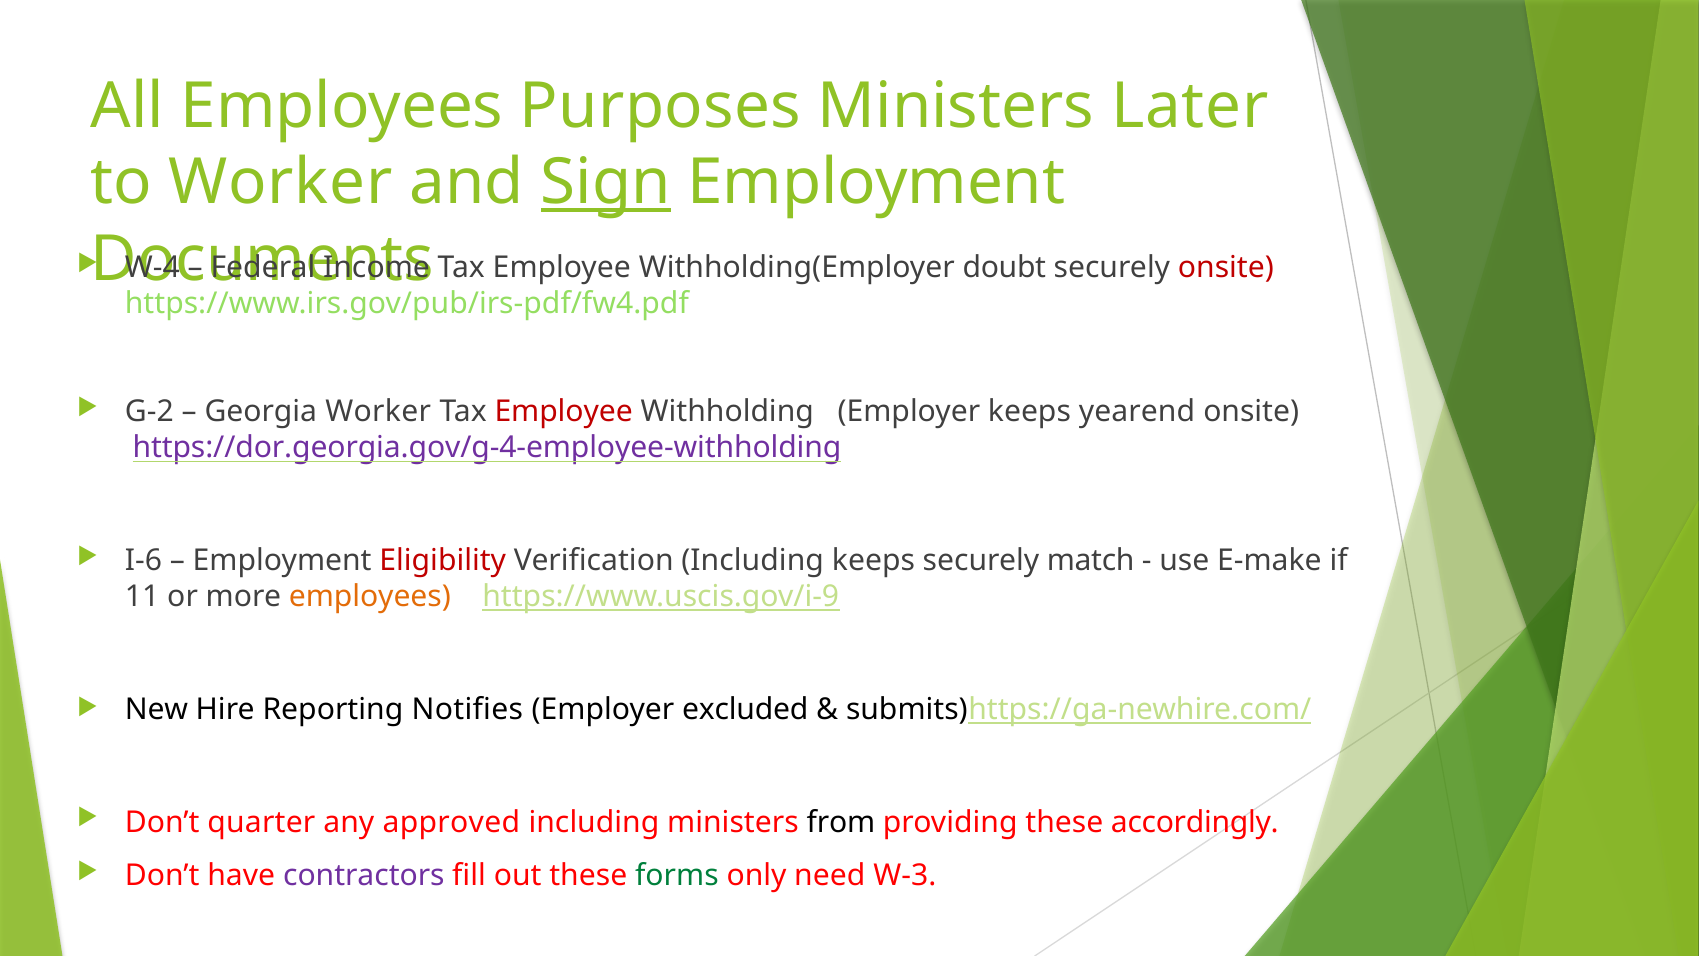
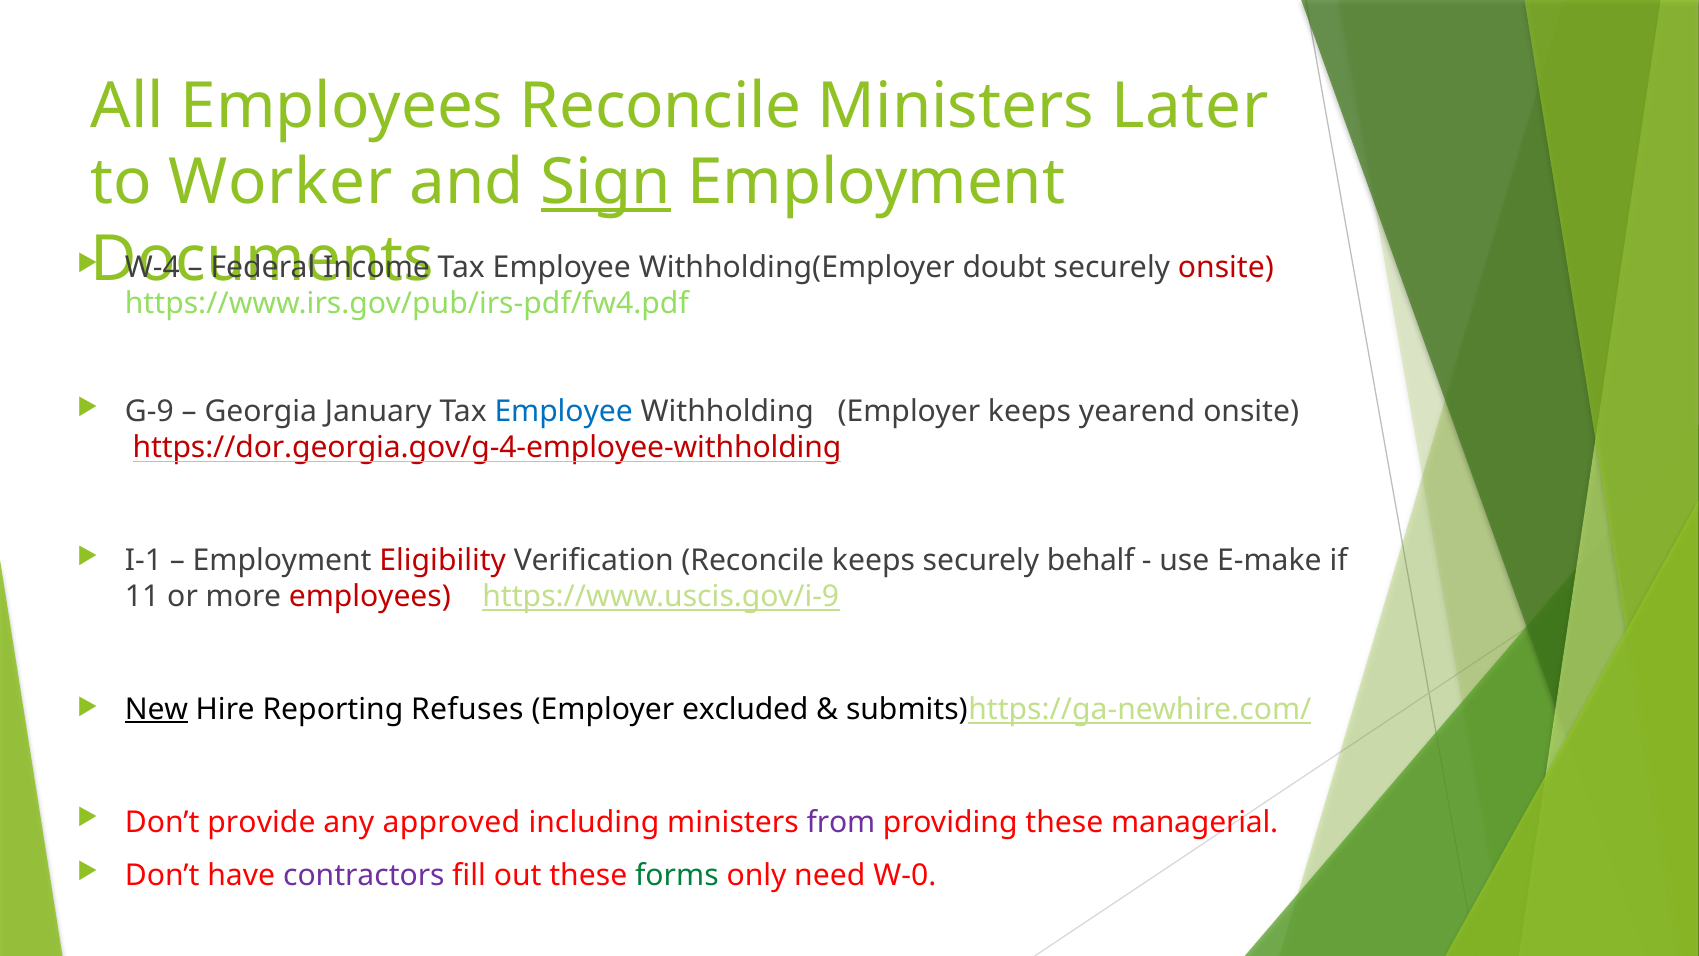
Employees Purposes: Purposes -> Reconcile (661, 106)
G-2: G-2 -> G-9 (149, 411)
Georgia Worker: Worker -> January (378, 411)
Employee colour: red -> blue (564, 411)
https://dor.georgia.gov/g-4-employee-withholding colour: purple -> red (487, 448)
I-6: I-6 -> I-1 (143, 560)
Verification Including: Including -> Reconcile (753, 560)
match: match -> behalf (1091, 560)
employees colour: orange -> red (370, 596)
New underline: none -> present (157, 709)
Notifies: Notifies -> Refuses (467, 709)
quarter: quarter -> provide (261, 822)
from colour: black -> purple (841, 822)
accordingly: accordingly -> managerial (1195, 822)
W-3: W-3 -> W-0 (905, 876)
